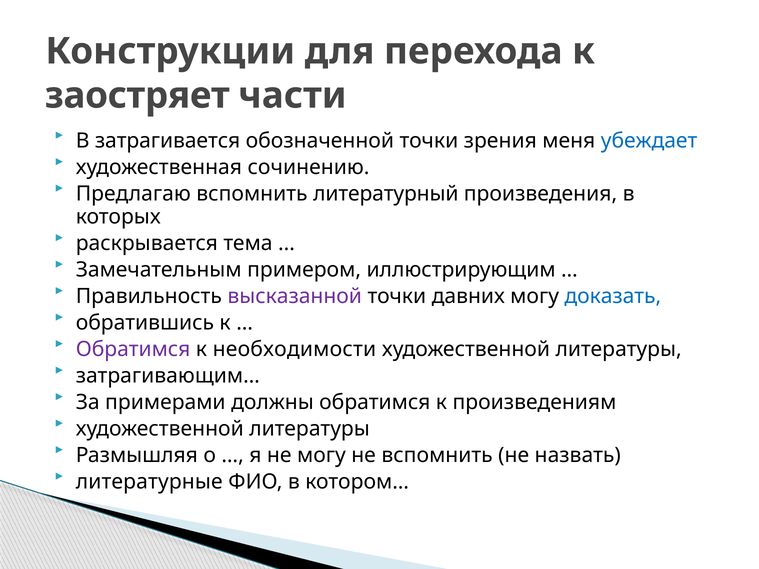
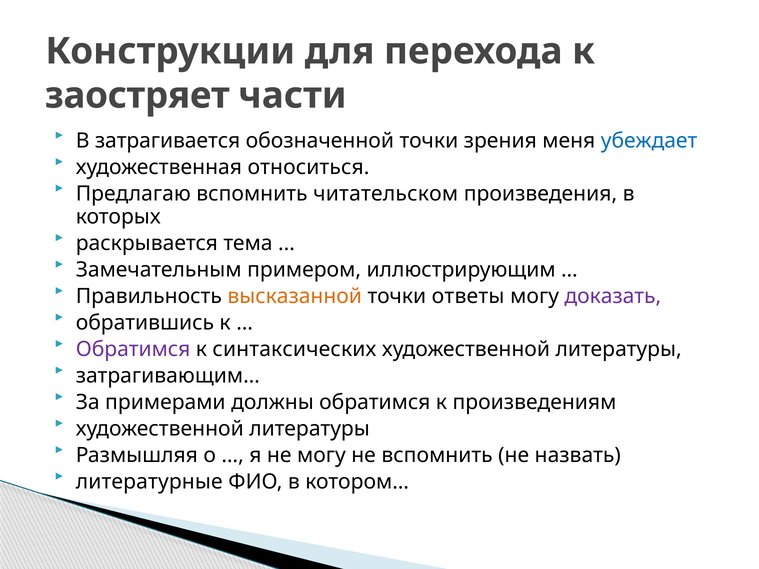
сочинению: сочинению -> относиться (308, 167)
литературный: литературный -> читательском (386, 194)
высказанной colour: purple -> orange (295, 296)
давних: давних -> ответы (468, 296)
доказать colour: blue -> purple (613, 296)
необходимости: необходимости -> синтаксических (294, 349)
